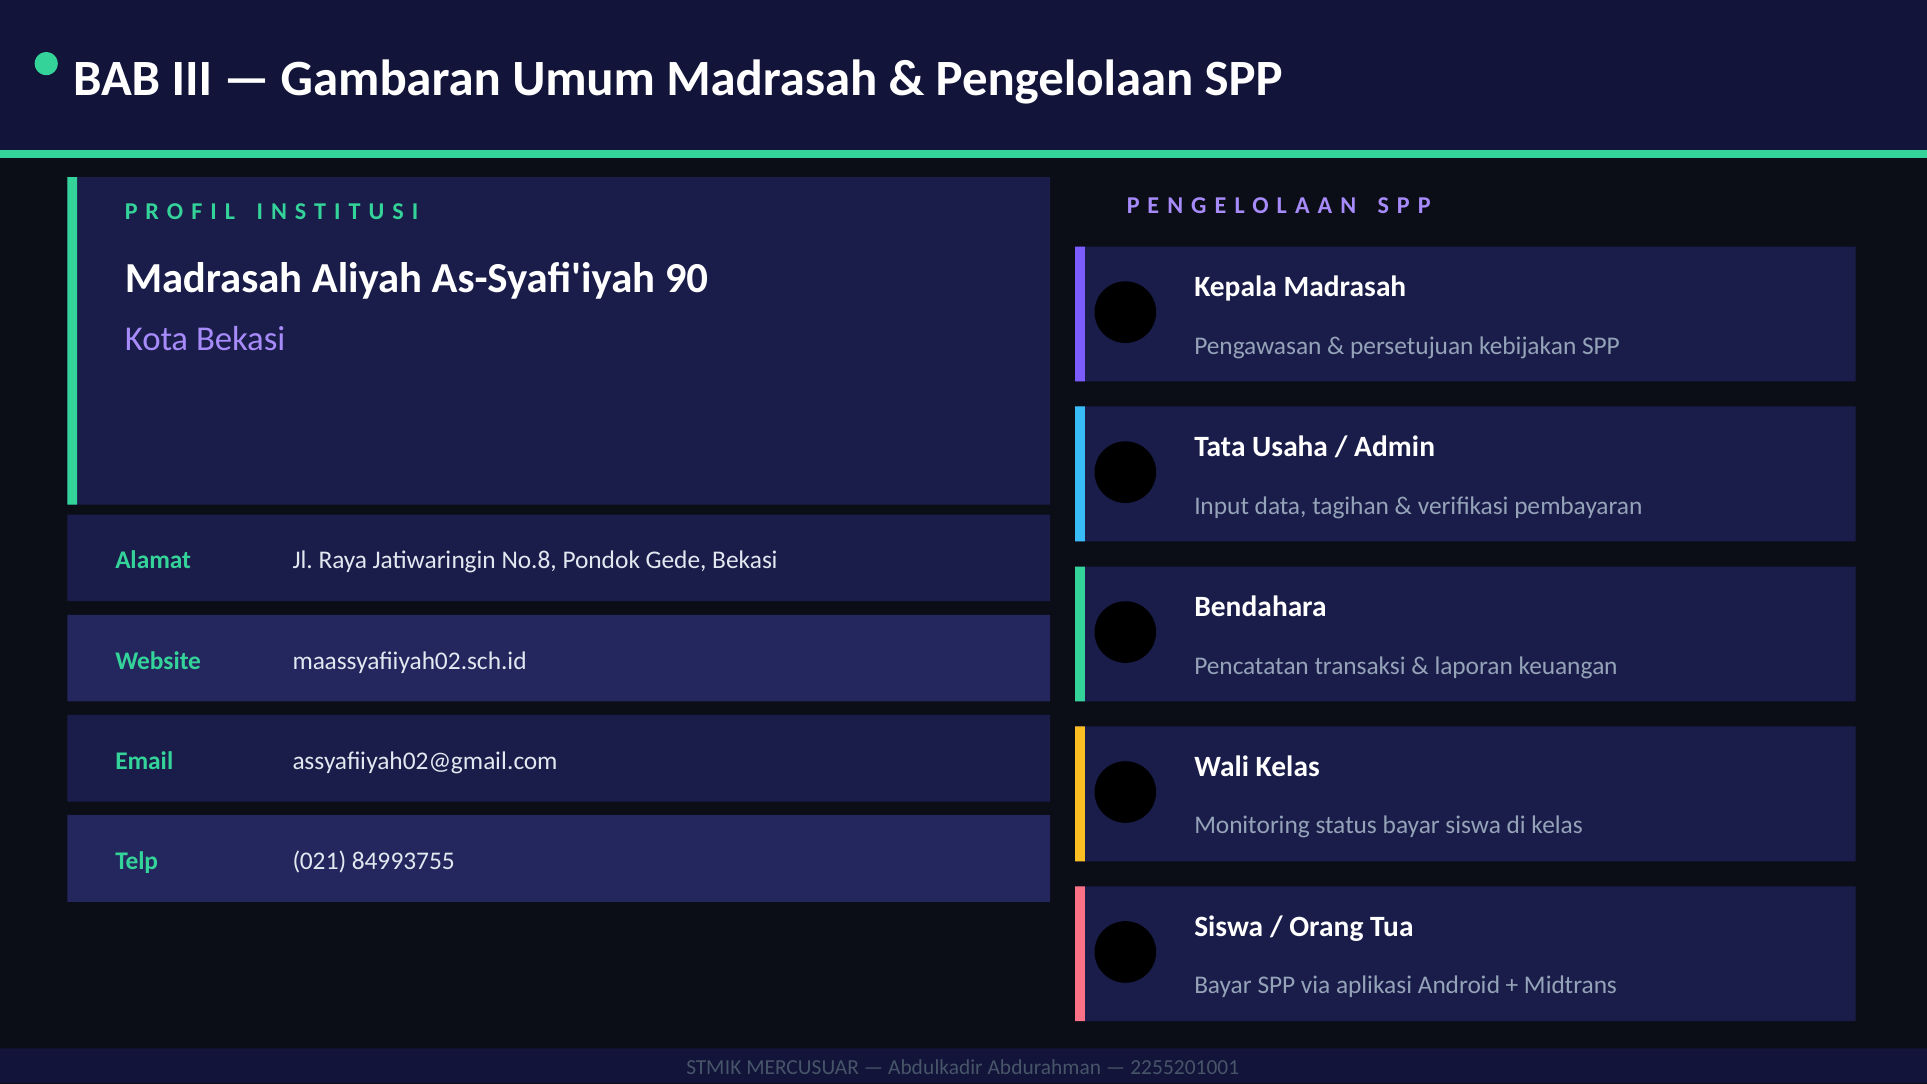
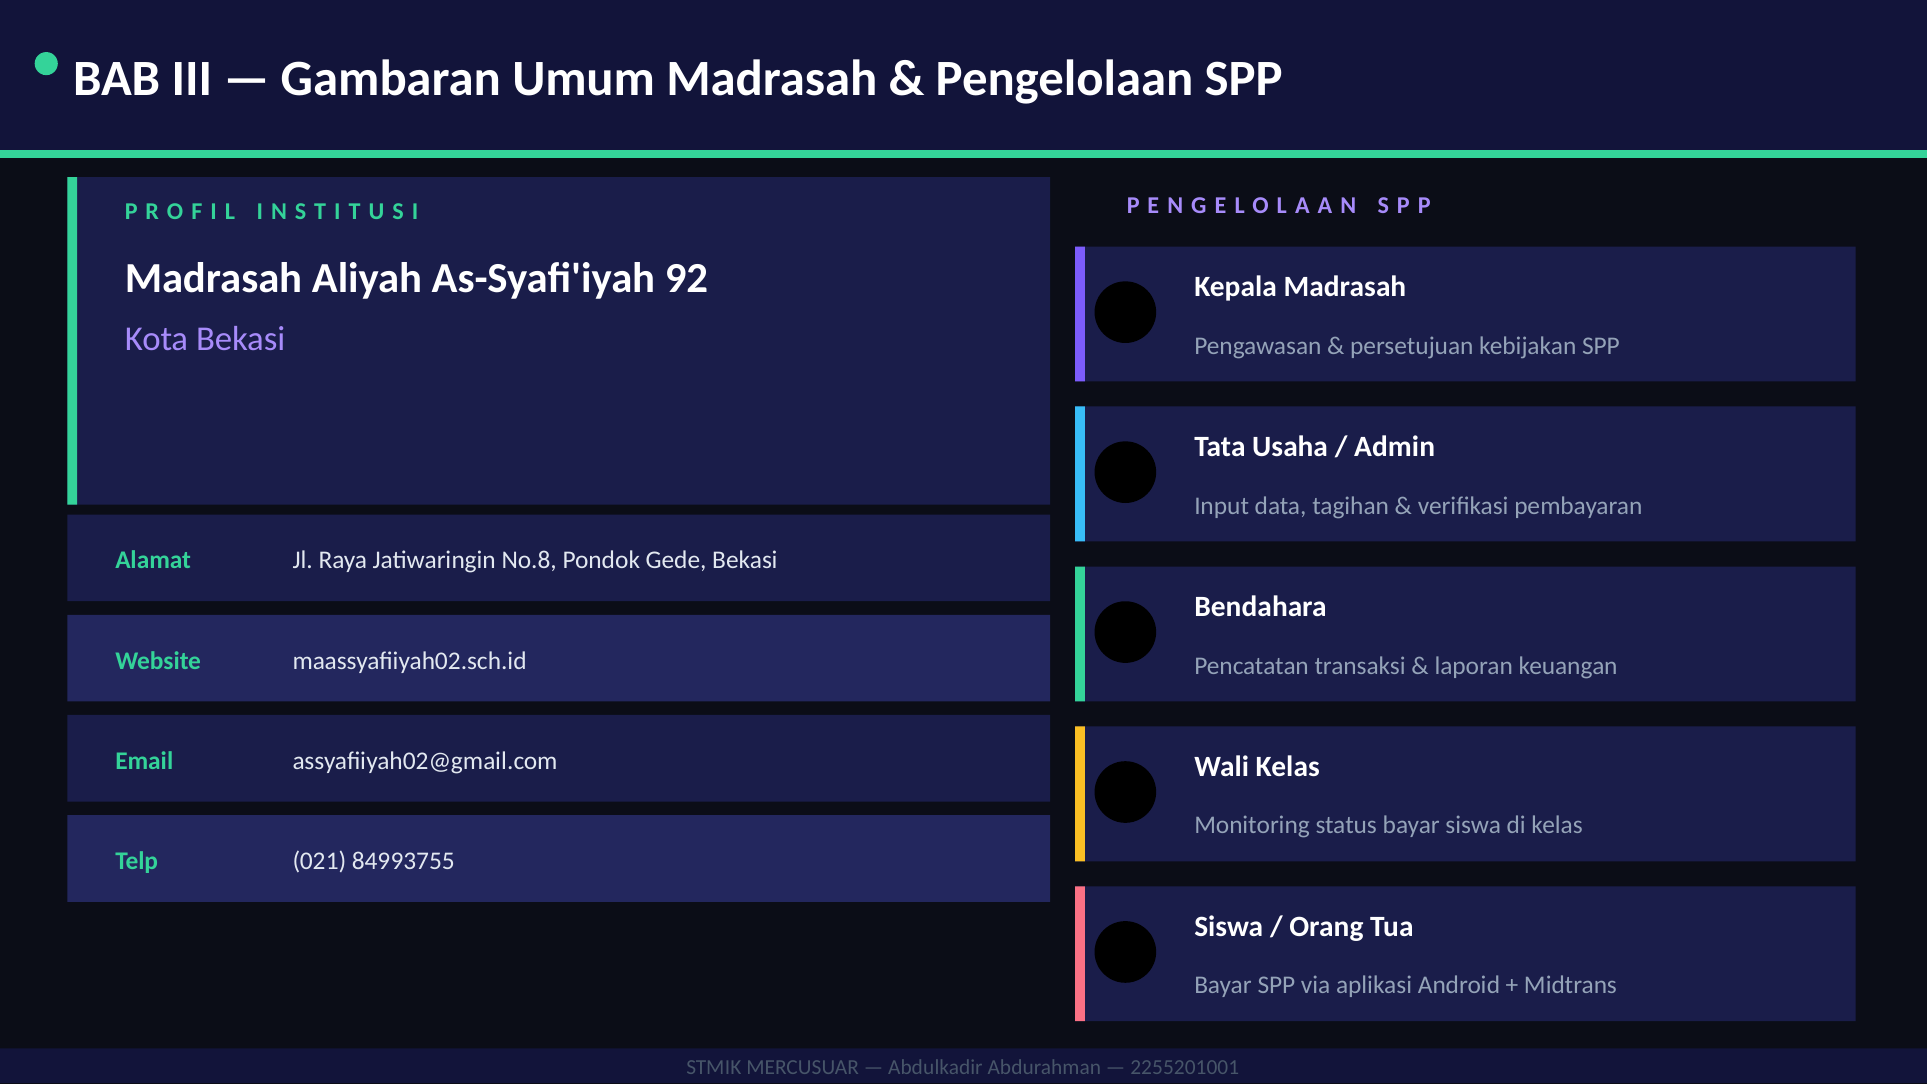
90: 90 -> 92 (686, 279)
